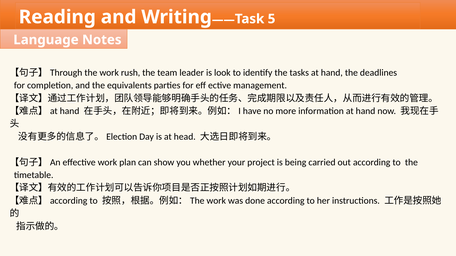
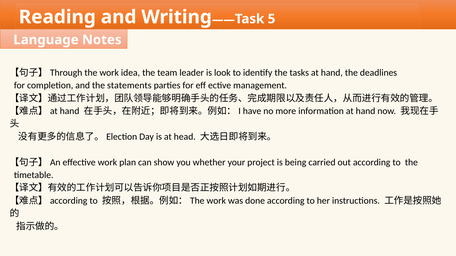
rush: rush -> idea (131, 73)
equivalents: equivalents -> statements (129, 86)
